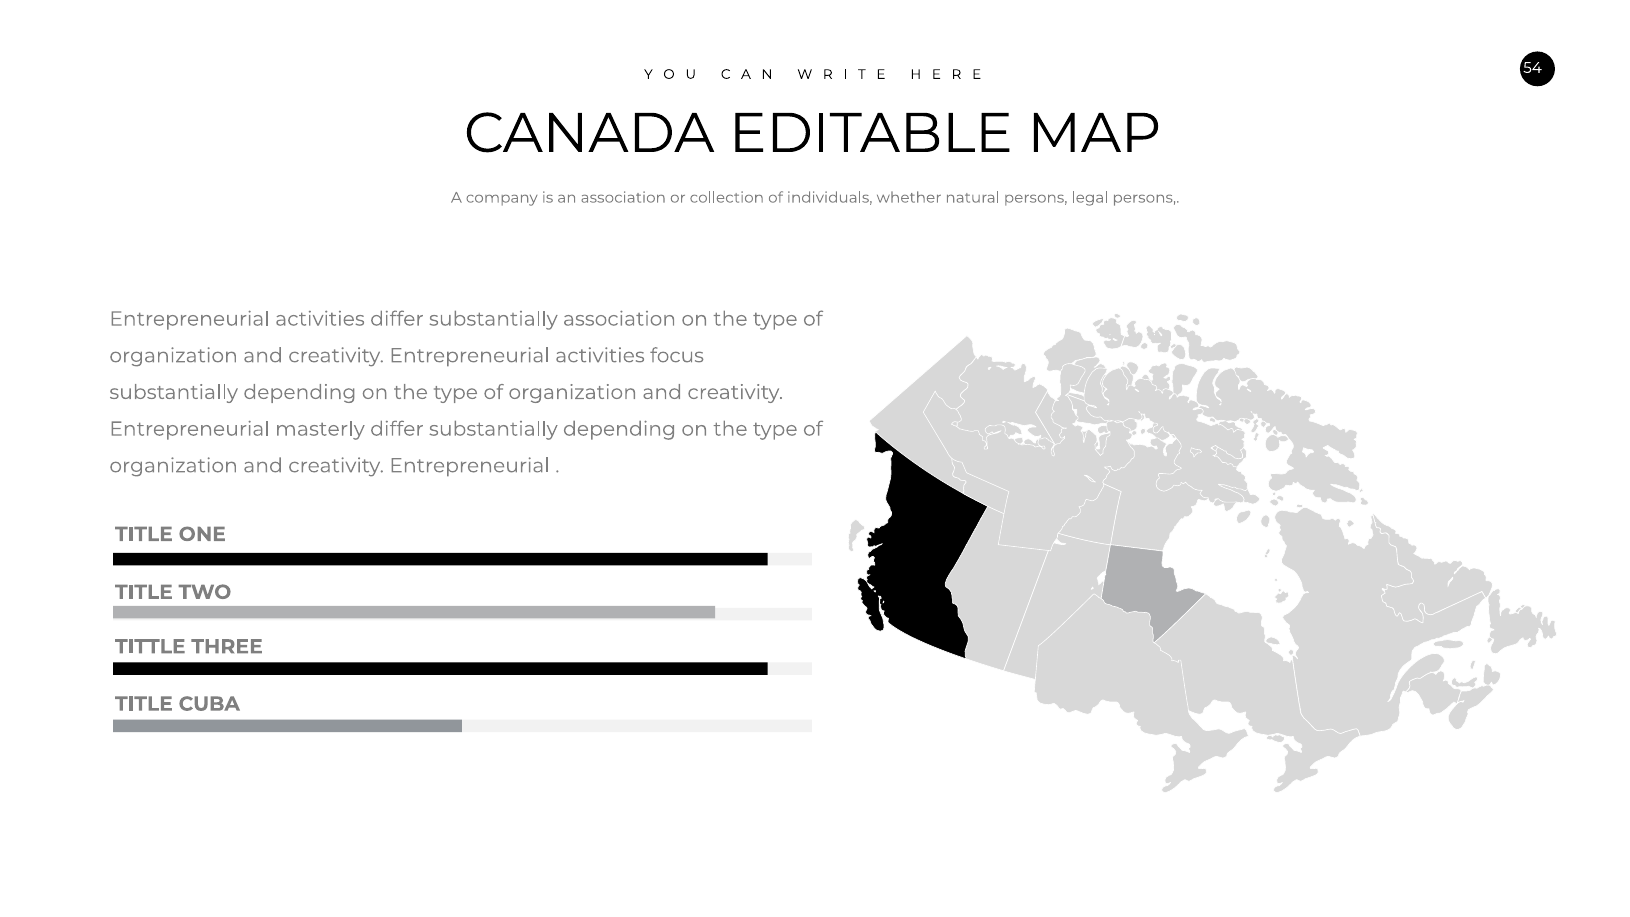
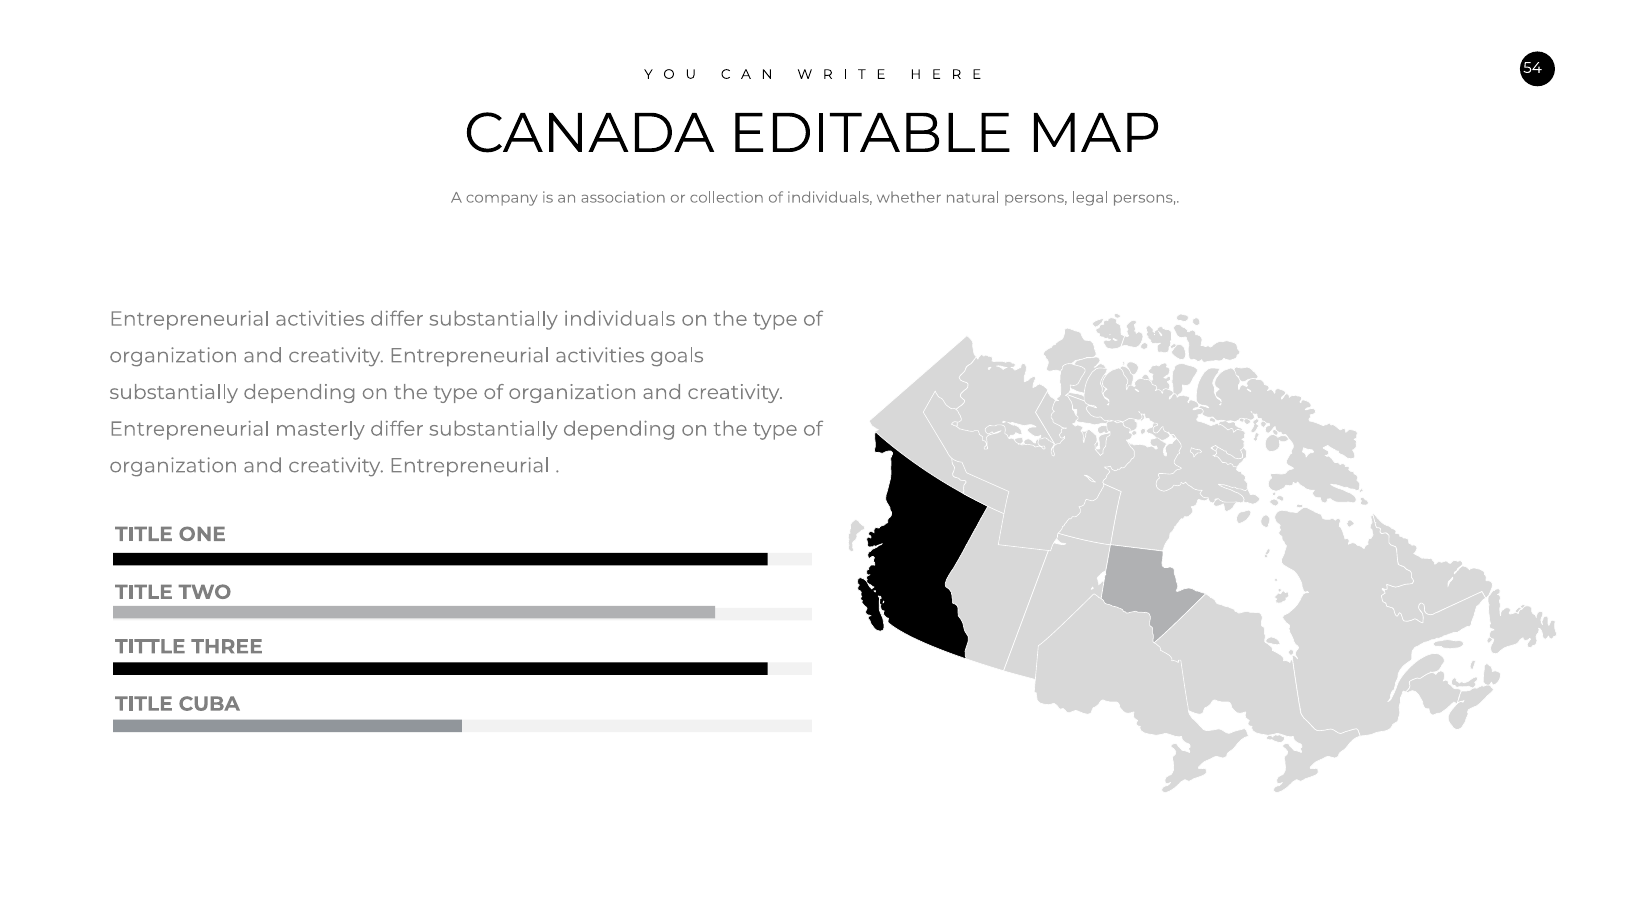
substantially association: association -> individuals (619, 319)
focus: focus -> goals (677, 356)
